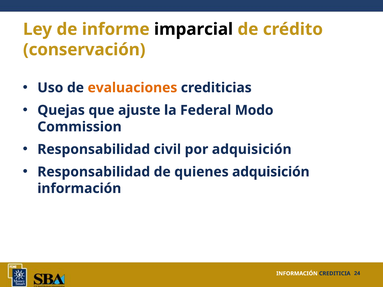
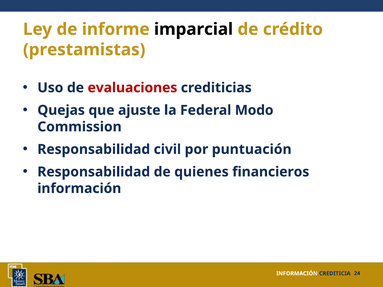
conservación: conservación -> prestamistas (84, 50)
evaluaciones colour: orange -> red (132, 88)
por adquisición: adquisición -> puntuación (252, 149)
quienes adquisición: adquisición -> financieros (271, 172)
